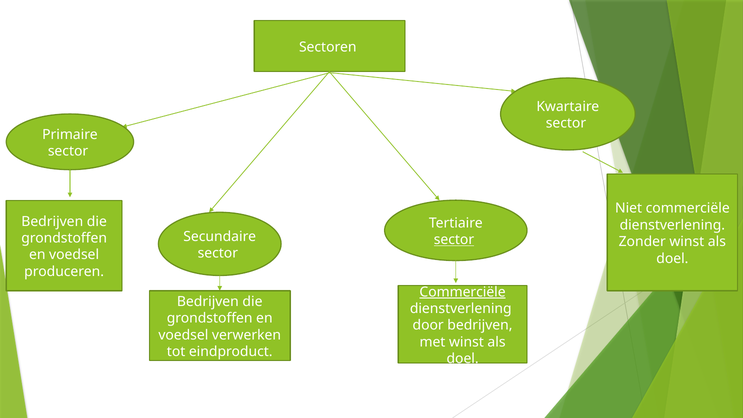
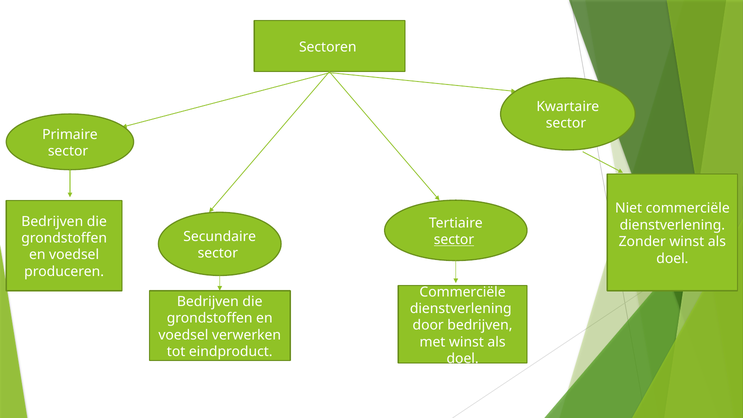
Commerciële underline: present -> none (463, 292)
